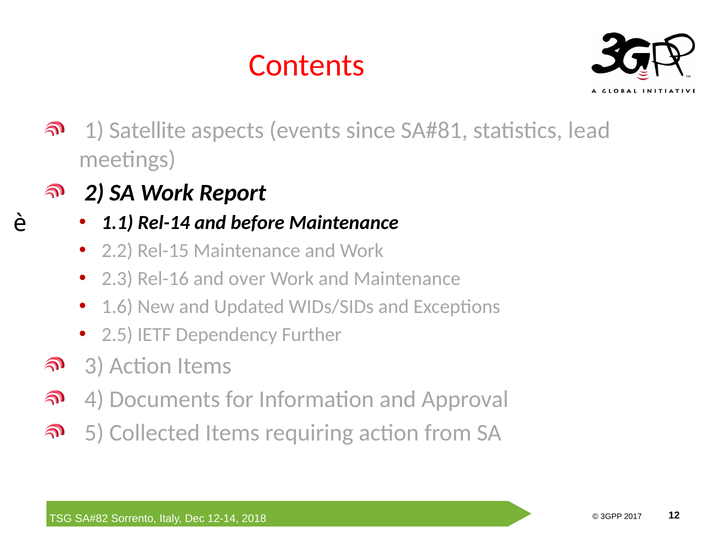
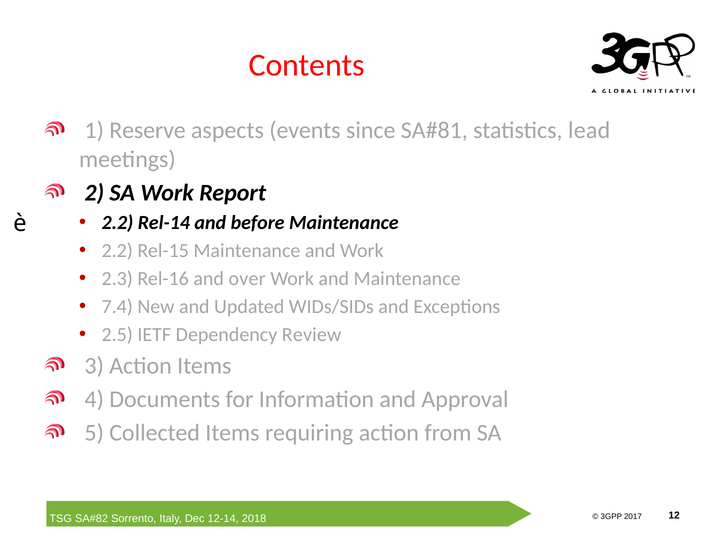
Satellite: Satellite -> Reserve (148, 131)
1.1: 1.1 -> 2.2 (117, 223)
1.6: 1.6 -> 7.4 (117, 307)
Further: Further -> Review (312, 335)
